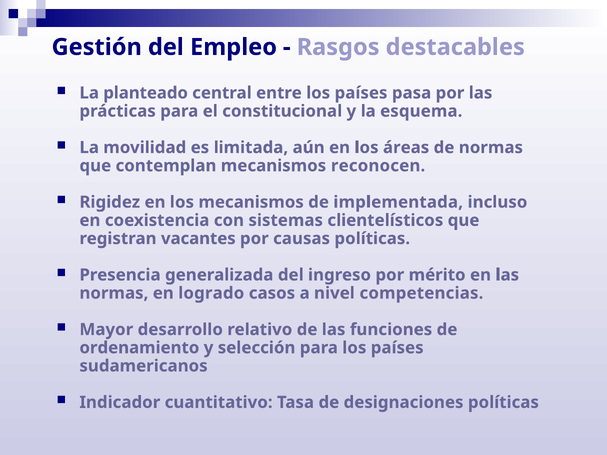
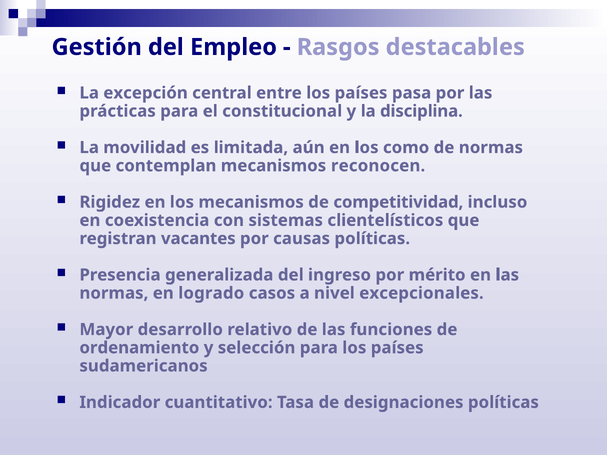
planteado: planteado -> excepción (146, 93)
esquema: esquema -> disciplina (421, 111)
áreas: áreas -> como (406, 148)
implementada: implementada -> competitividad (398, 202)
competencias: competencias -> excepcionales (421, 293)
